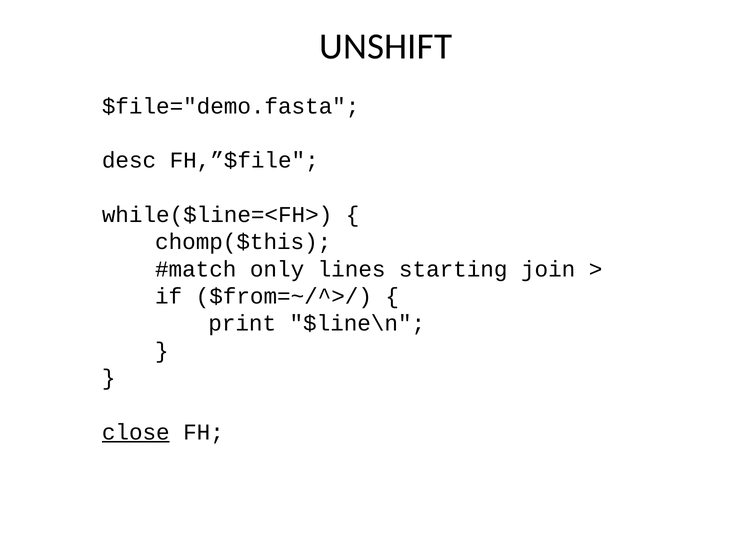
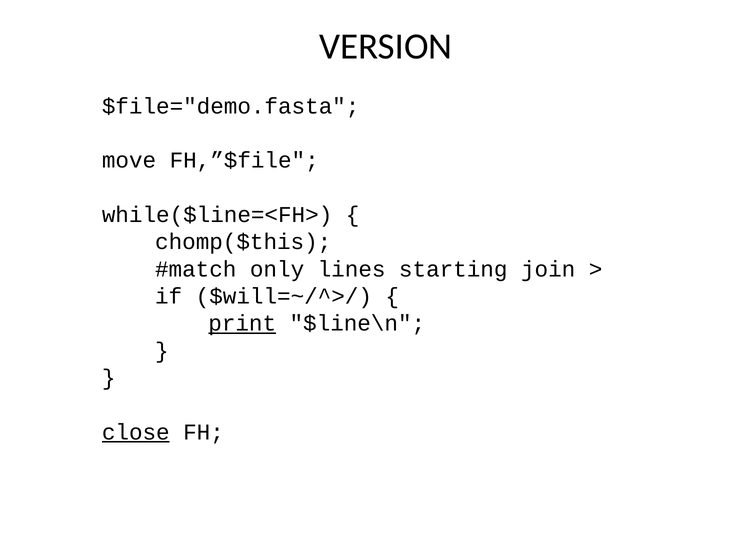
UNSHIFT: UNSHIFT -> VERSION (386, 47)
desc: desc -> move (129, 160)
$from=~/^>/: $from=~/^>/ -> $will=~/^>/ (284, 296)
print underline: none -> present (242, 323)
